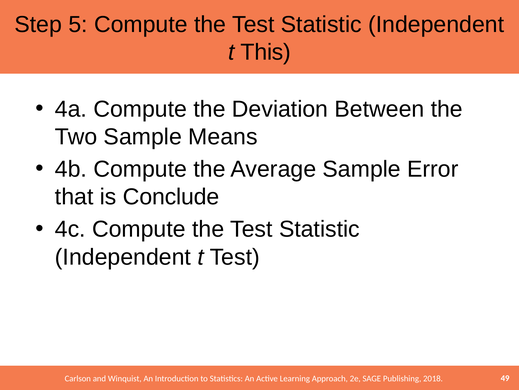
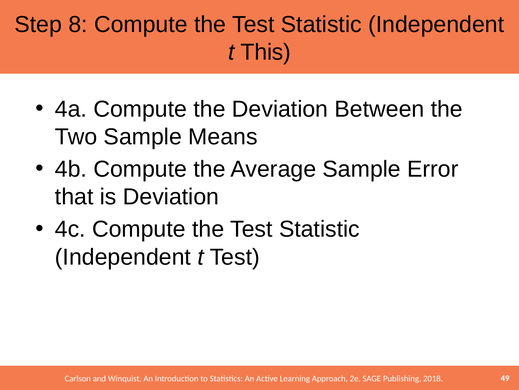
5: 5 -> 8 (78, 25)
is Conclude: Conclude -> Deviation (171, 197)
